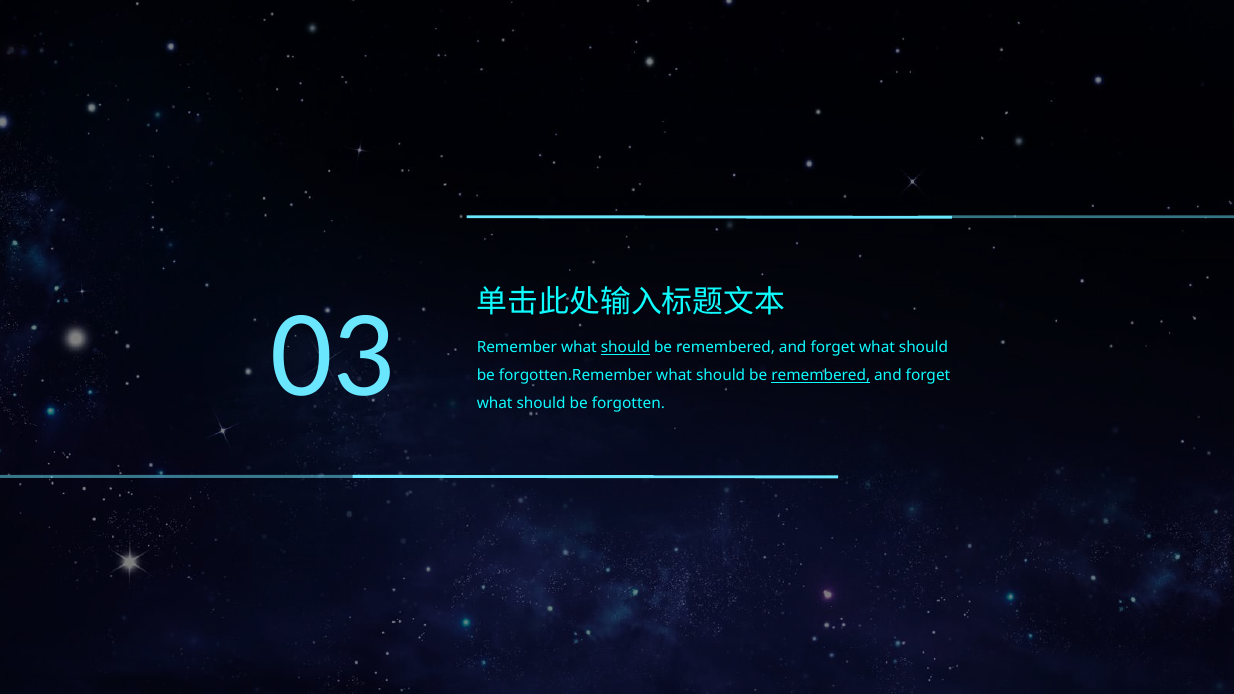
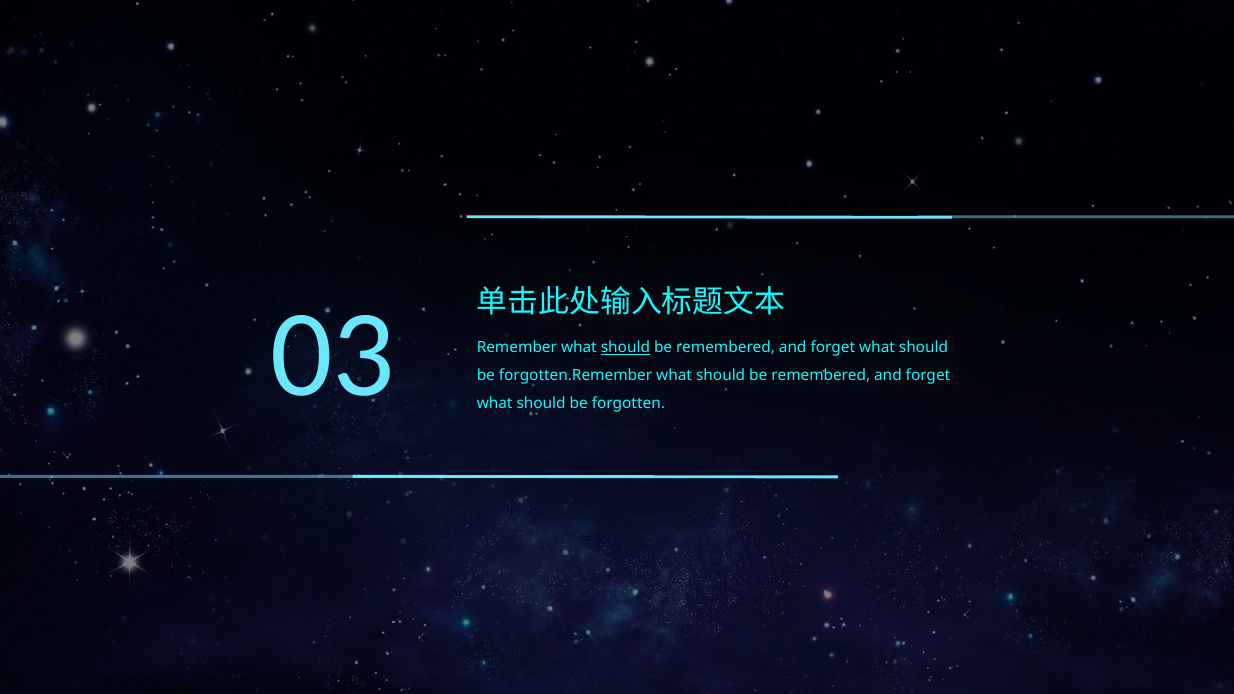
remembered underline: present -> none (821, 375)
